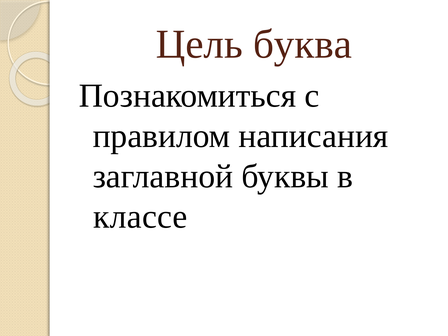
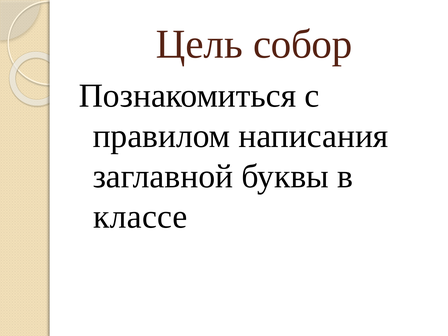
буква: буква -> собор (303, 44)
